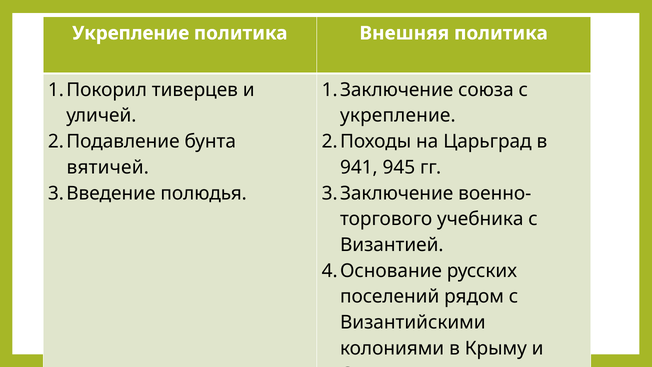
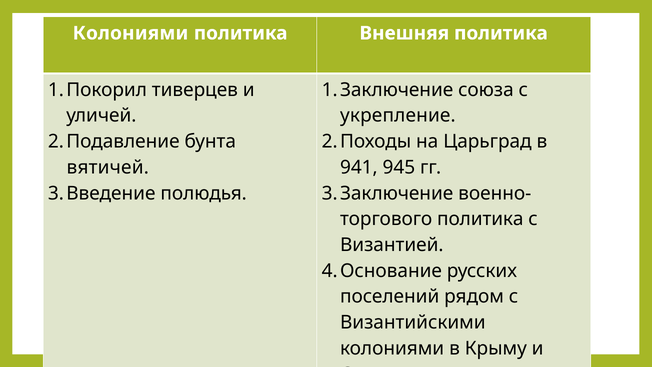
Укрепление: Укрепление -> Колониями (131, 33)
учебника: учебника -> политика (480, 219)
